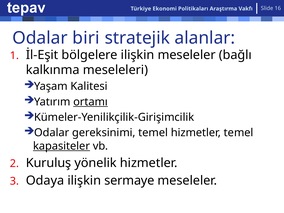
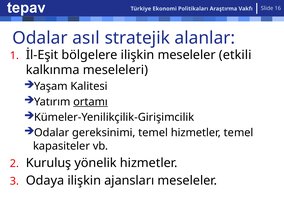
biri: biri -> asıl (86, 38)
bağlı: bağlı -> etkili (235, 55)
kapasiteler underline: present -> none (61, 146)
sermaye: sermaye -> ajansları (129, 181)
